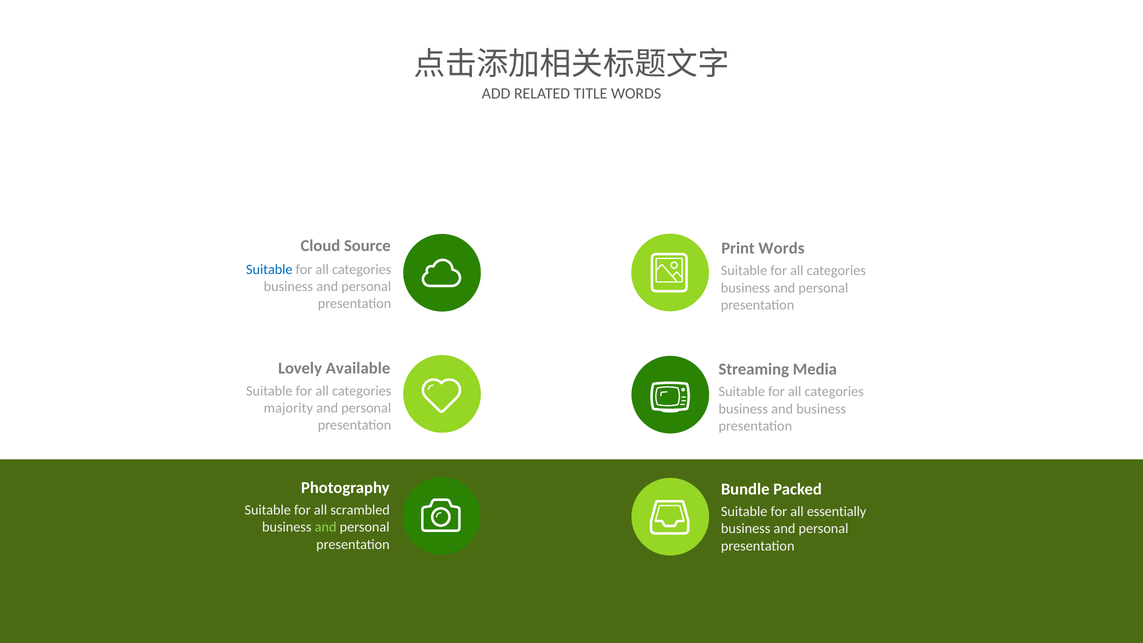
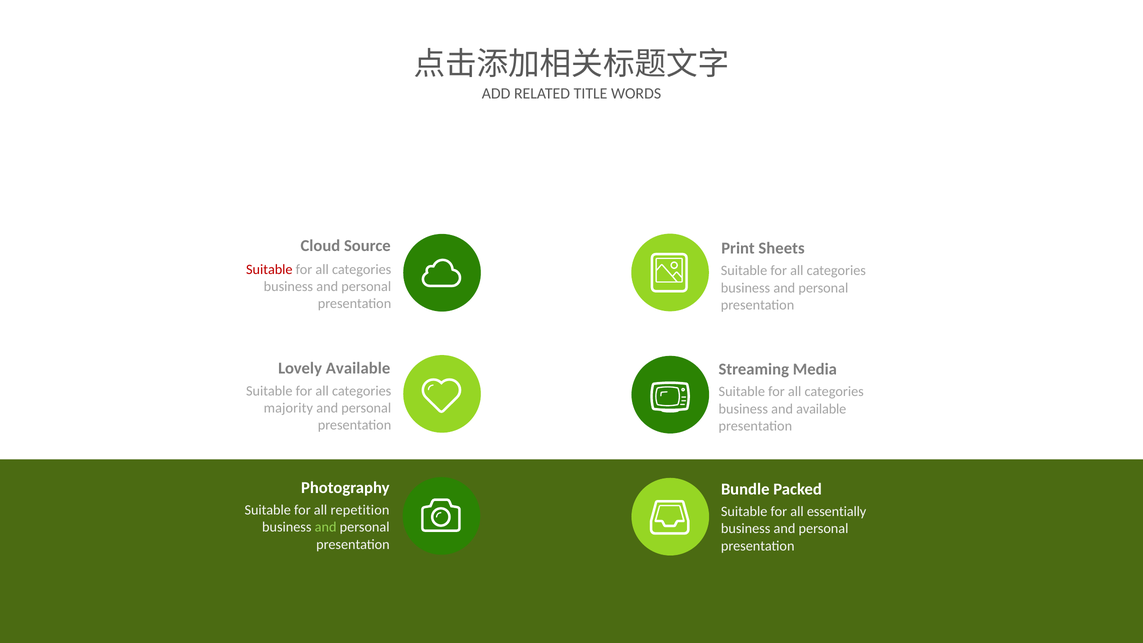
Print Words: Words -> Sheets (782, 248)
Suitable colour: blue -> red (269, 269)
and business: business -> available (821, 409)
scrambled: scrambled -> repetition (360, 510)
